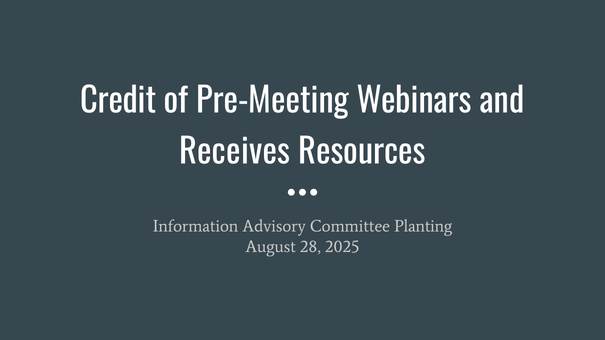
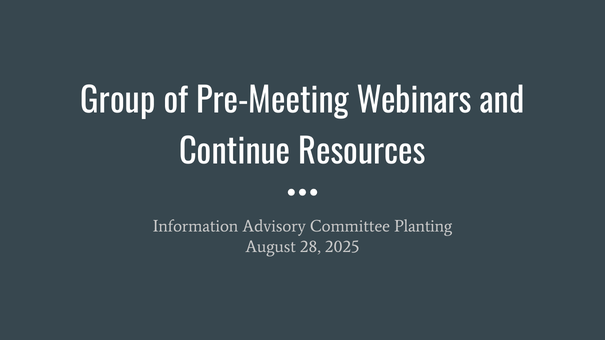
Credit: Credit -> Group (118, 101)
Receives: Receives -> Continue (235, 153)
